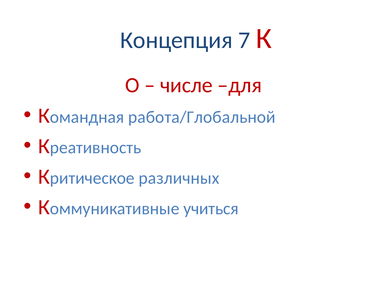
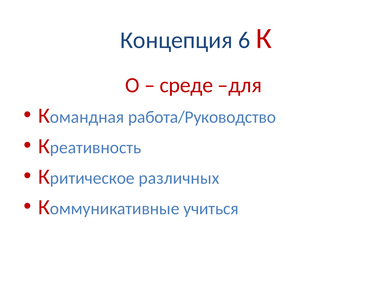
7: 7 -> 6 (244, 40)
числе: числе -> среде (186, 85)
работа/Глобальной: работа/Глобальной -> работа/Руководство (202, 117)
